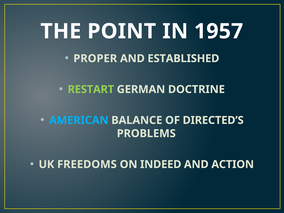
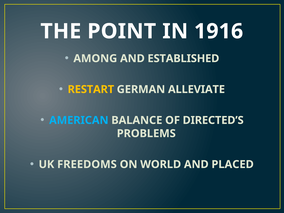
1957: 1957 -> 1916 (219, 31)
PROPER: PROPER -> AMONG (95, 58)
RESTART colour: light green -> yellow (91, 89)
DOCTRINE: DOCTRINE -> ALLEVIATE (196, 89)
INDEED: INDEED -> WORLD (161, 164)
ACTION: ACTION -> PLACED (233, 164)
